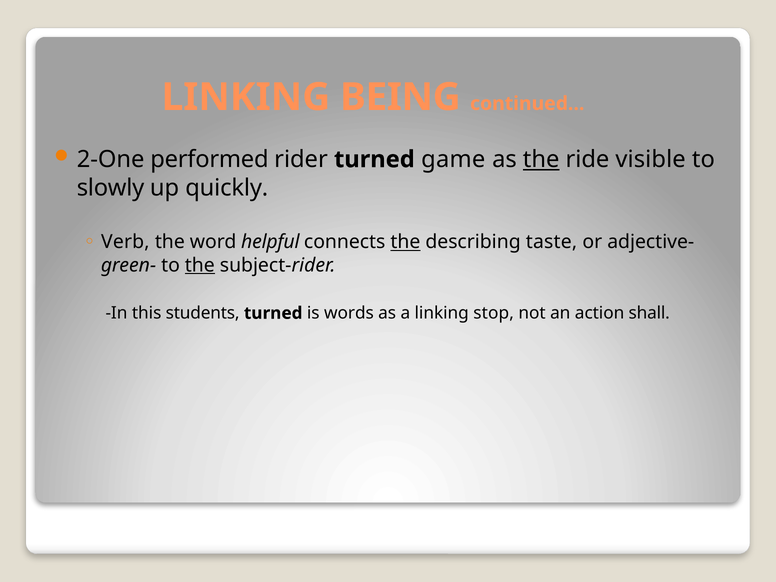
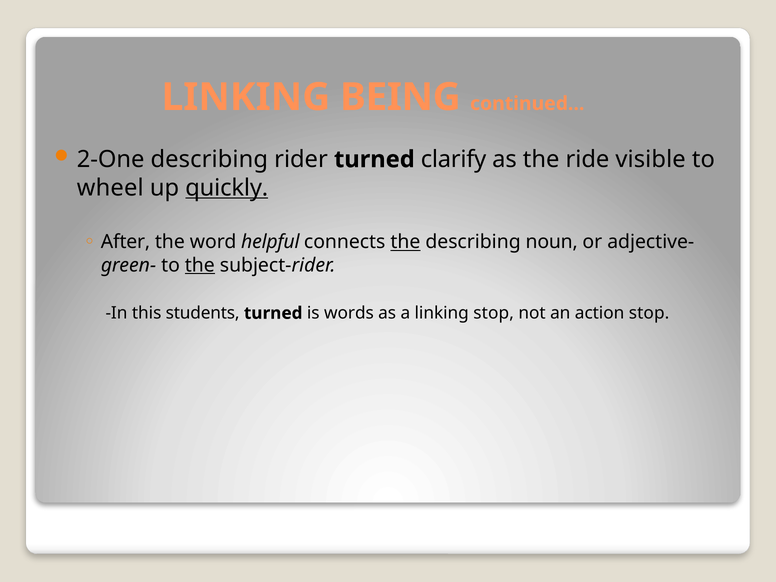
2-One performed: performed -> describing (209, 159)
game: game -> clarify (454, 159)
the underline: present -> none (541, 159)
slowly: slowly -> wheel (110, 188)
quickly underline: none -> present (227, 188)
Verb: Verb -> After (125, 242)
taste: taste -> noun (552, 242)
action shall: shall -> stop (649, 313)
